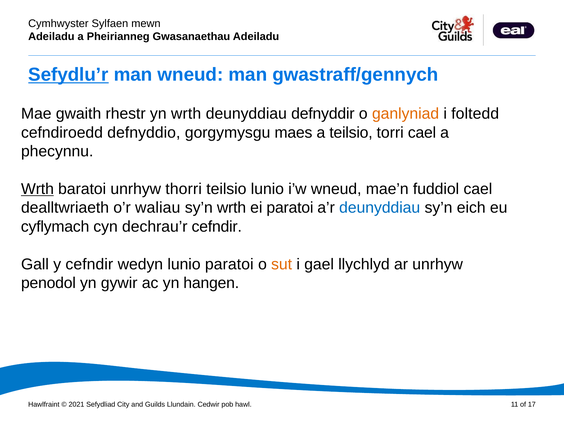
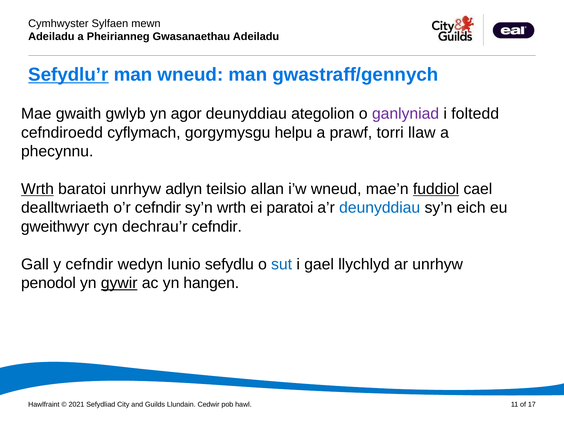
rhestr: rhestr -> gwlyb (126, 114)
yn wrth: wrth -> agor (186, 114)
defnyddir: defnyddir -> ategolion (323, 114)
ganlyniad colour: orange -> purple (406, 114)
defnyddio: defnyddio -> cyflymach (144, 133)
maes: maes -> helpu (293, 133)
a teilsio: teilsio -> prawf (351, 133)
torri cael: cael -> llaw (422, 133)
thorri: thorri -> adlyn (184, 189)
teilsio lunio: lunio -> allan (267, 189)
fuddiol underline: none -> present (436, 189)
o’r waliau: waliau -> cefndir (158, 208)
cyflymach: cyflymach -> gweithwyr (55, 227)
lunio paratoi: paratoi -> sefydlu (229, 264)
sut colour: orange -> blue (282, 264)
gywir underline: none -> present (119, 283)
